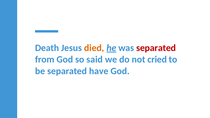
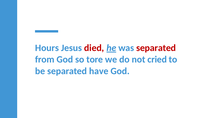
Death: Death -> Hours (47, 48)
died colour: orange -> red (94, 48)
said: said -> tore (95, 60)
